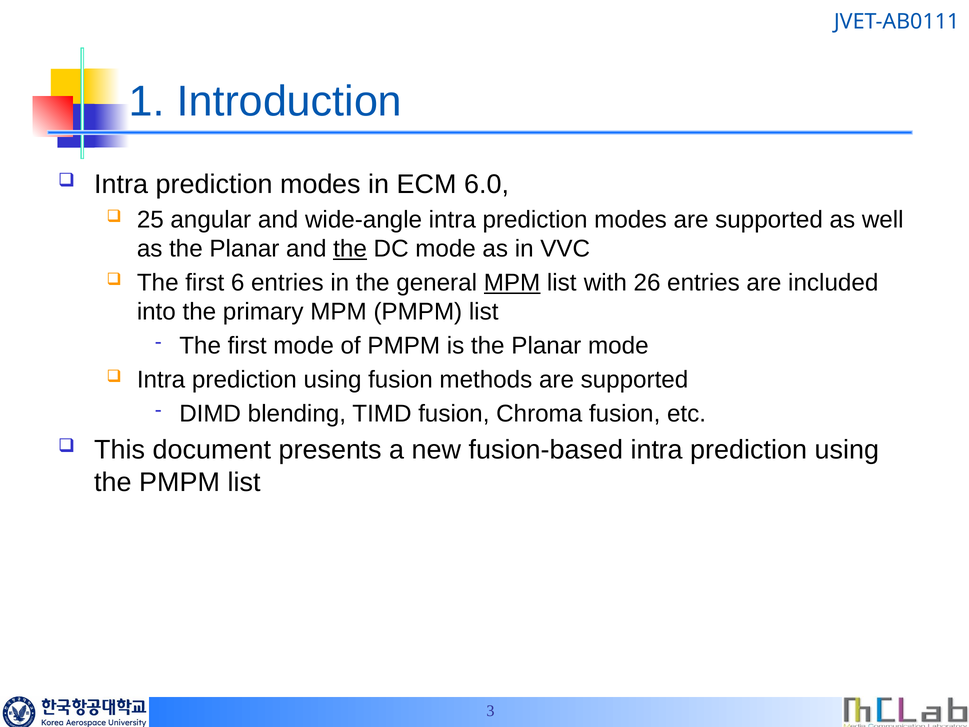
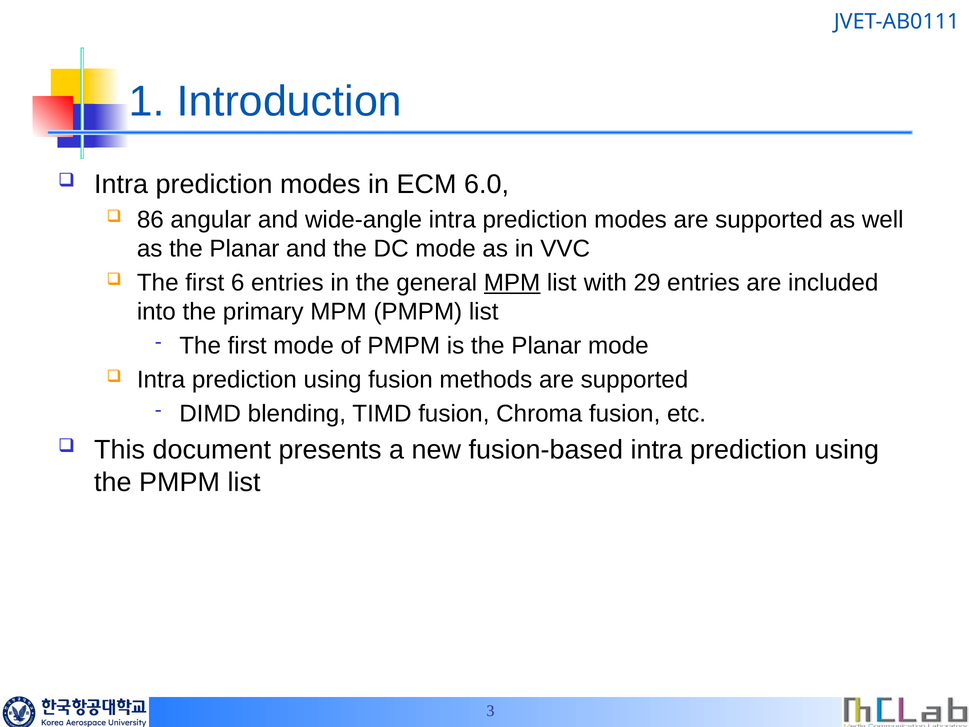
25: 25 -> 86 (150, 220)
the underline: present -> none (350, 249)
26: 26 -> 29 (647, 283)
